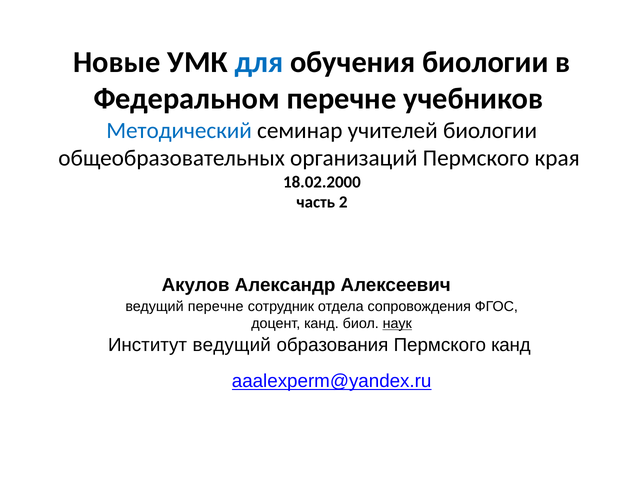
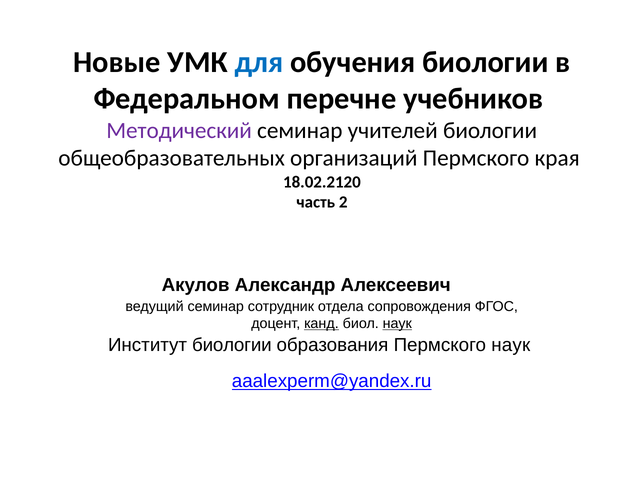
Методический colour: blue -> purple (179, 130)
18.02.2000: 18.02.2000 -> 18.02.2120 (322, 182)
ведущий перечне: перечне -> семинар (216, 306)
канд underline: none -> present (321, 324)
Институт ведущий: ведущий -> биологии (232, 345)
Пермского канд: канд -> наук (511, 345)
